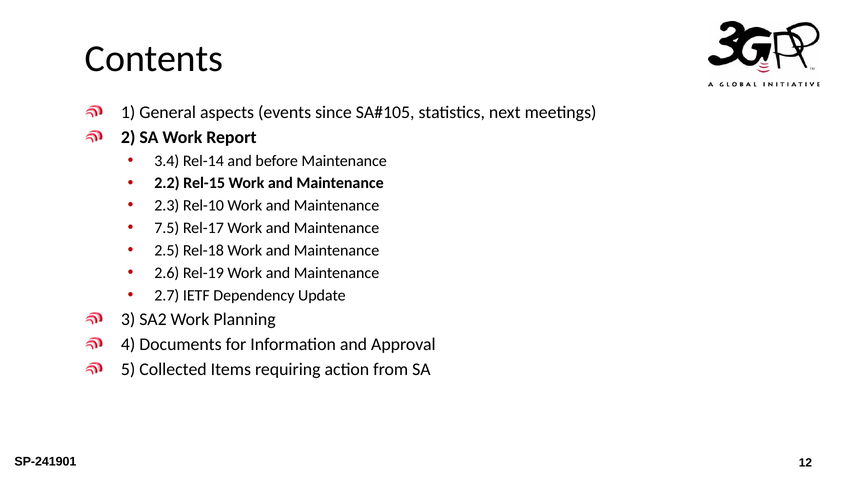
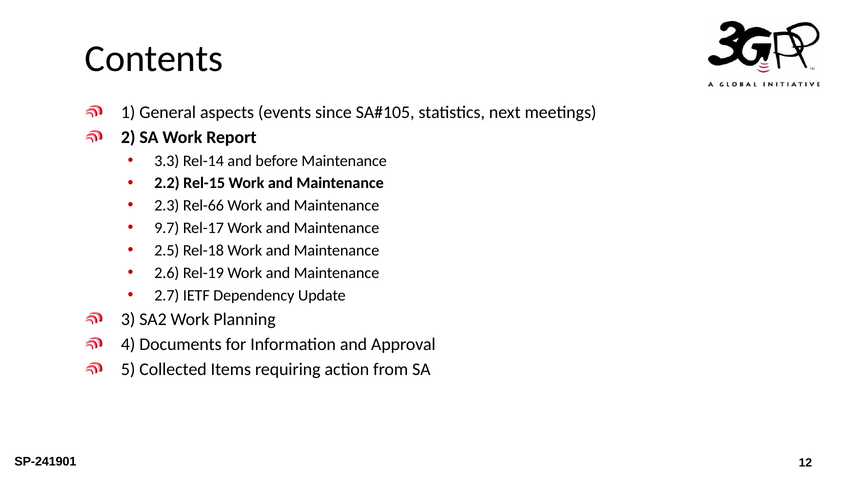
3.4: 3.4 -> 3.3 (167, 161)
Rel-10: Rel-10 -> Rel-66 (203, 206)
7.5: 7.5 -> 9.7 (167, 228)
